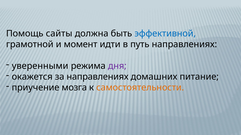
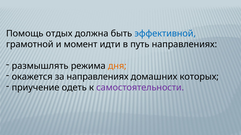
сайты: сайты -> отдых (59, 34)
уверенными: уверенными -> размышлять (40, 66)
дня colour: purple -> orange (117, 66)
питание: питание -> которых (199, 77)
мозга: мозга -> одеть (74, 88)
самостоятельности colour: orange -> purple (140, 88)
